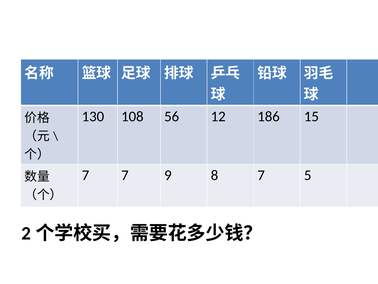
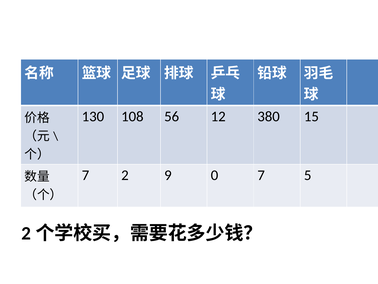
186: 186 -> 380 (269, 116)
7 7: 7 -> 2 (125, 175)
8: 8 -> 0 (215, 175)
